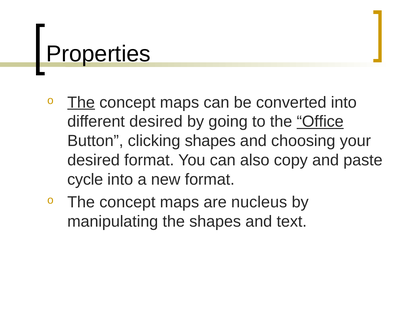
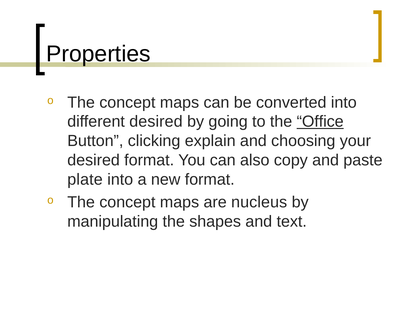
The underline: present -> none (81, 102)
clicking shapes: shapes -> explain (210, 141)
cycle: cycle -> plate (85, 179)
